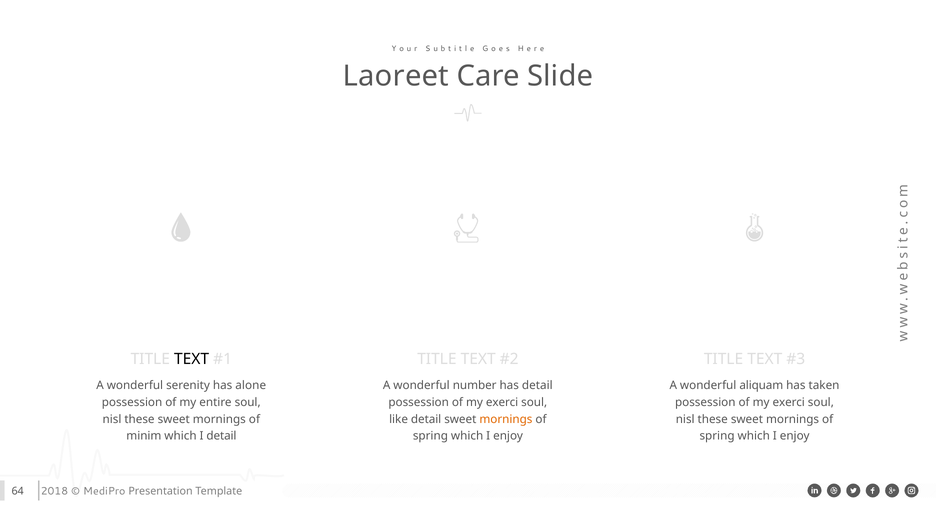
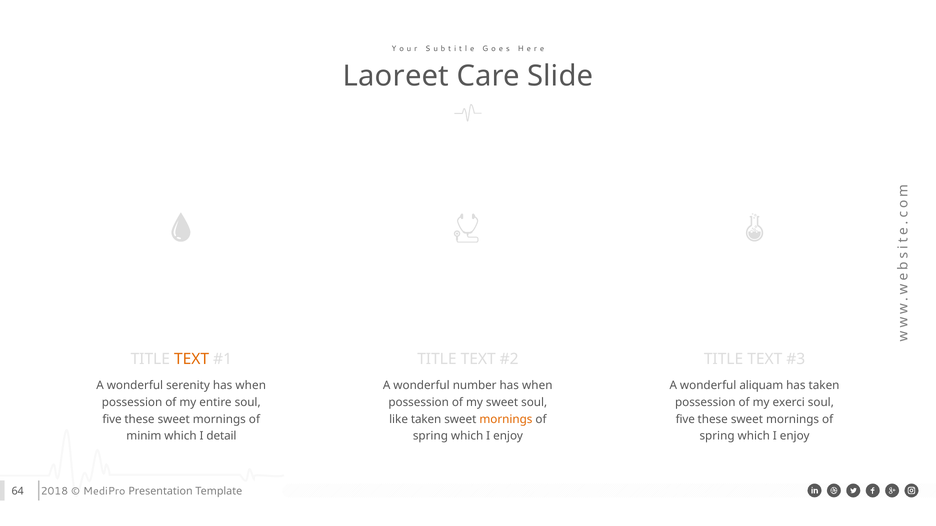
TEXT colour: black -> orange (192, 360)
serenity has alone: alone -> when (251, 386)
detail: detail -> when (537, 386)
exerci: exerci -> sweet (502, 403)
nisl: nisl -> five (112, 420)
like detail: detail -> taken (426, 420)
nisl: nisl -> five (685, 420)
